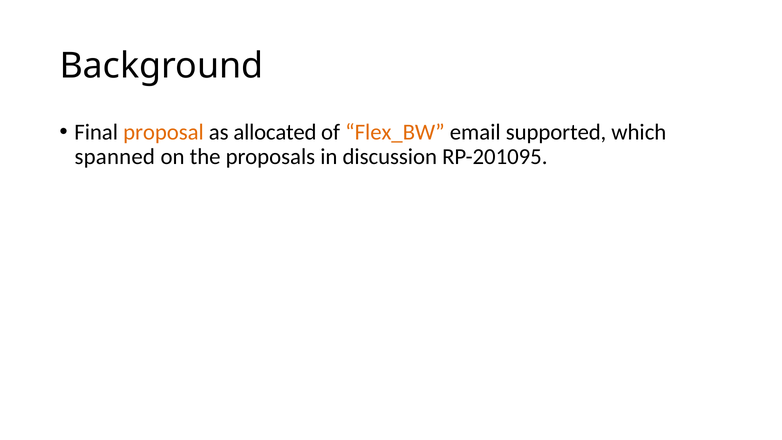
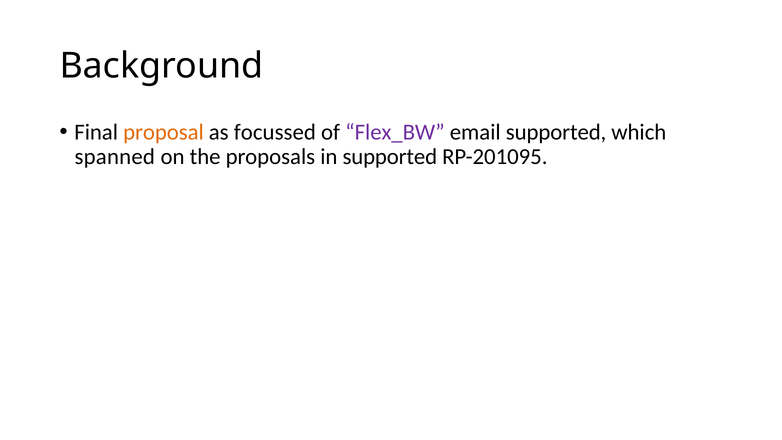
allocated: allocated -> focussed (275, 132)
Flex_BW colour: orange -> purple (395, 132)
in discussion: discussion -> supported (390, 157)
